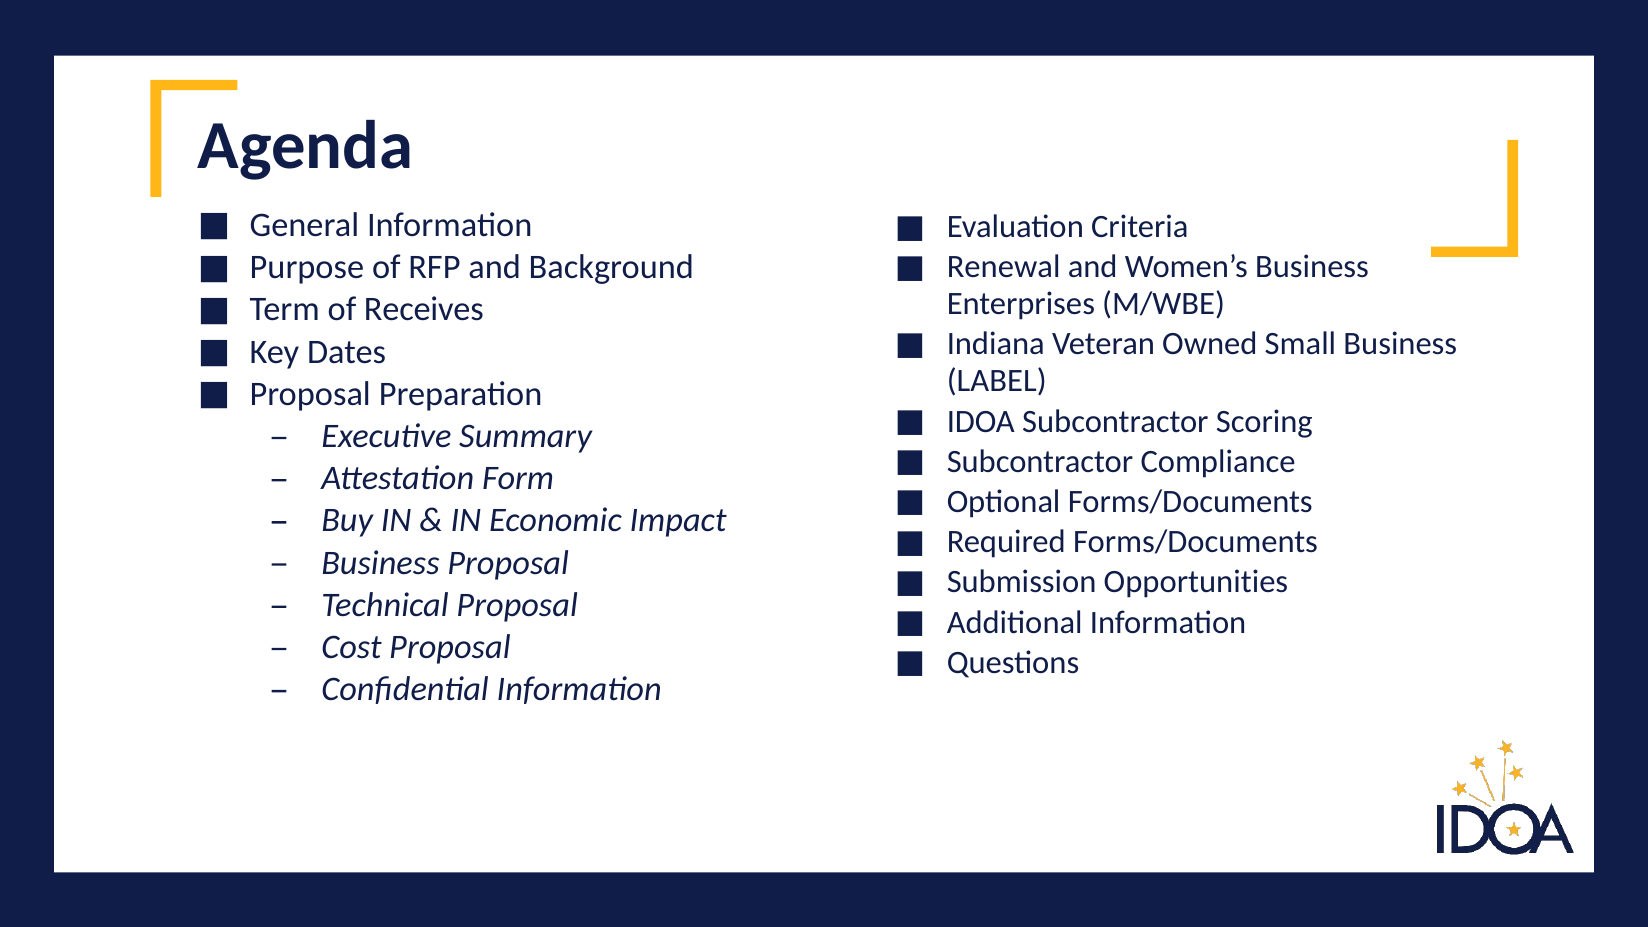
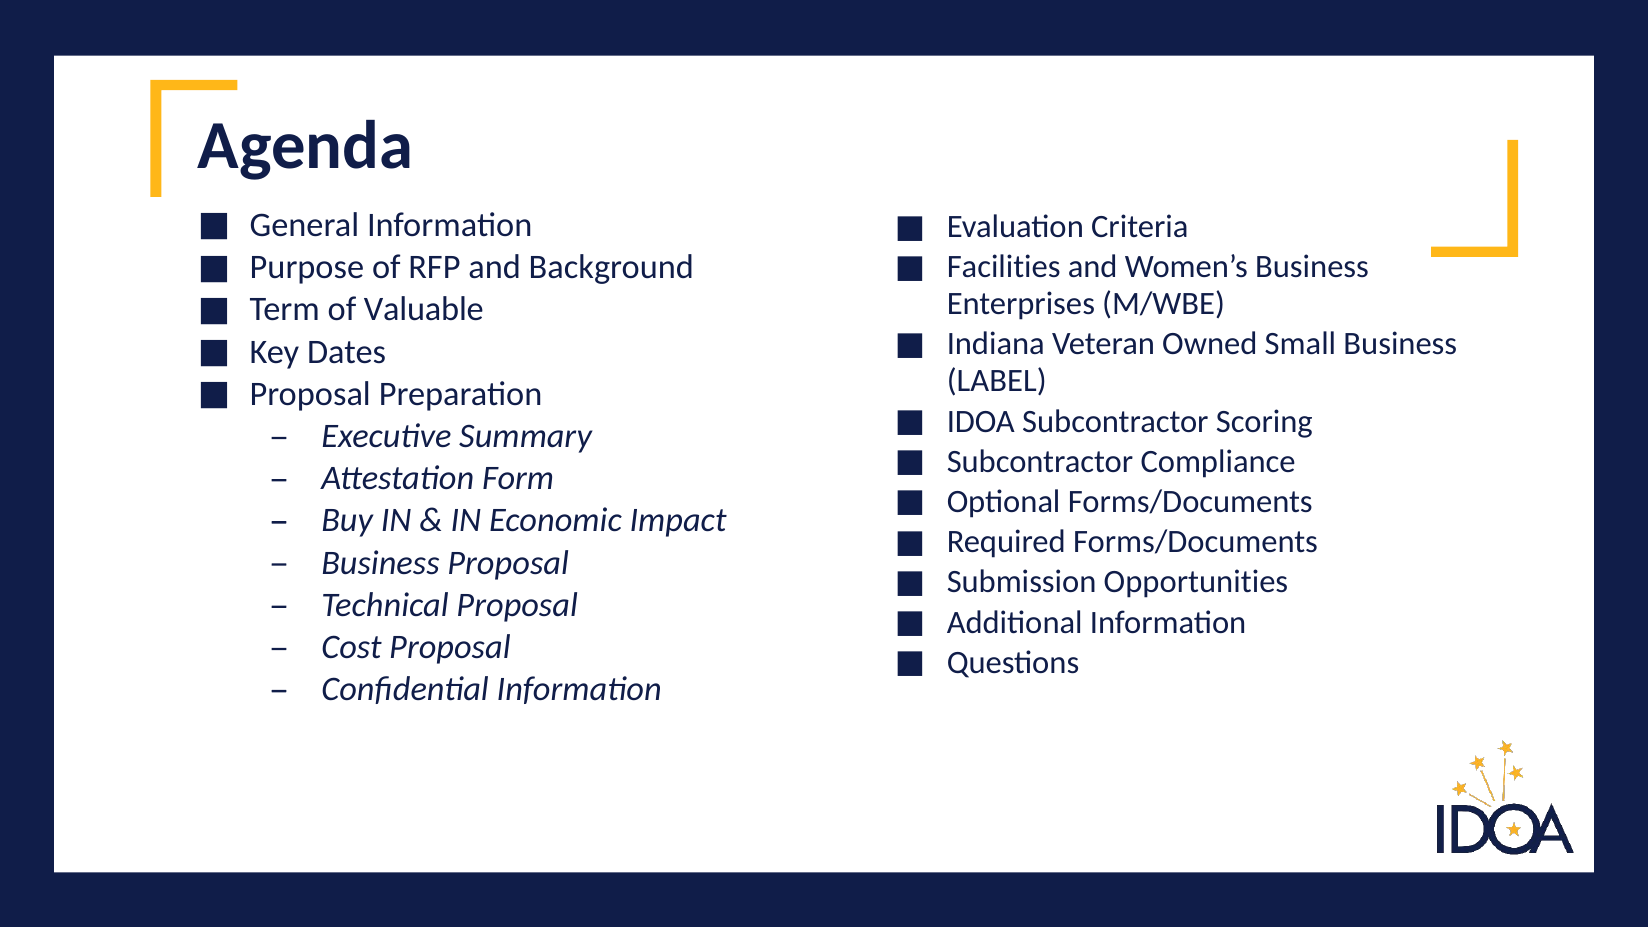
Renewal: Renewal -> Facilities (1004, 267)
Receives: Receives -> Valuable (424, 310)
